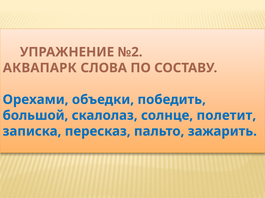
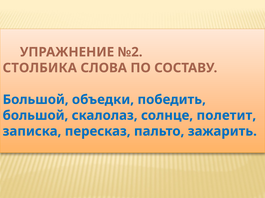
АКВАПАРК: АКВАПАРК -> СТОЛБИКА (40, 68)
Орехами: Орехами -> Большой (36, 100)
